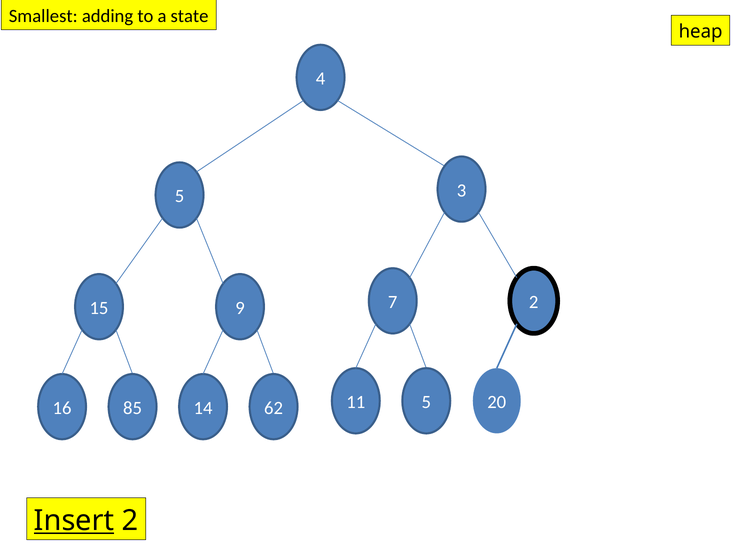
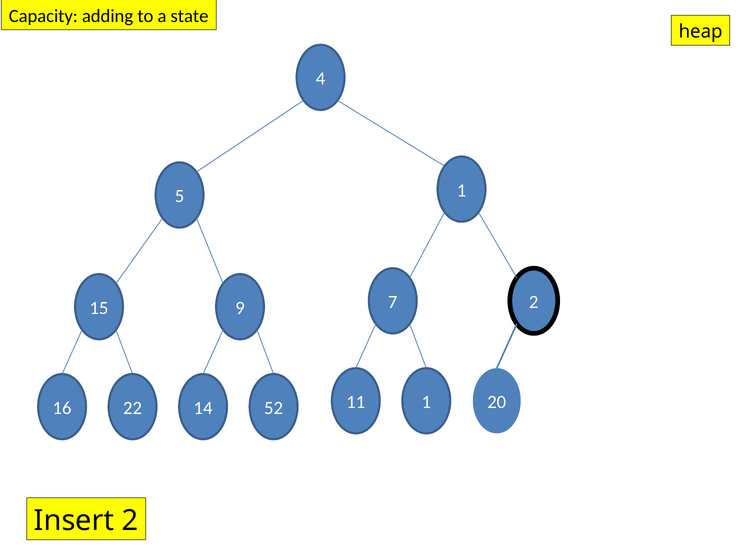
Smallest: Smallest -> Capacity (43, 16)
5 3: 3 -> 1 (461, 190)
11 5: 5 -> 1 (426, 402)
85: 85 -> 22 (133, 408)
62: 62 -> 52 (274, 408)
Insert underline: present -> none (74, 520)
